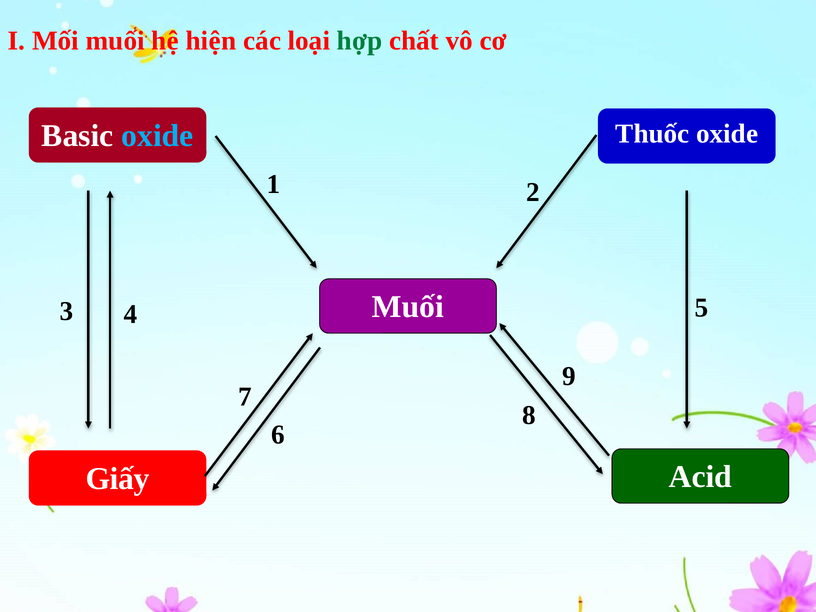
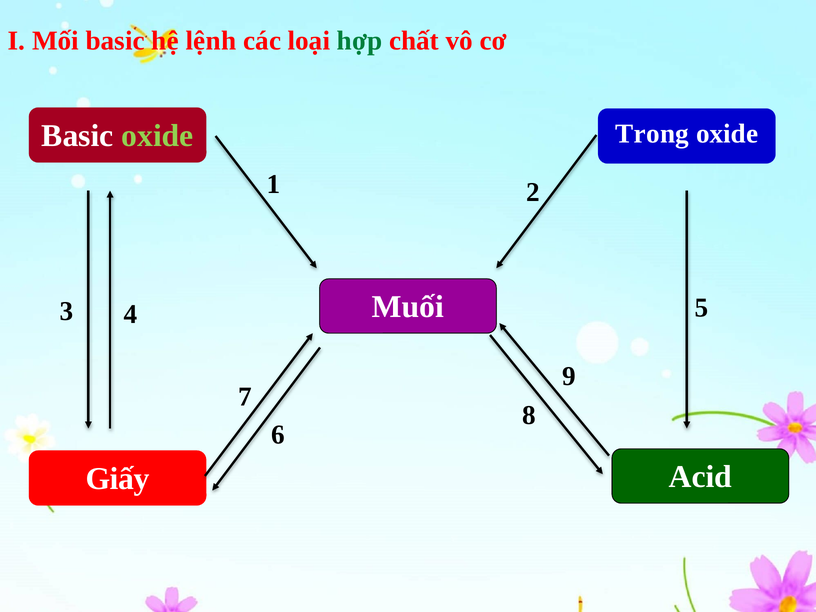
Mối muối: muối -> basic (115, 41)
hiện: hiện -> lệnh (211, 41)
oxide colour: light blue -> light green (157, 136)
Thuốc: Thuốc -> Trong (652, 134)
